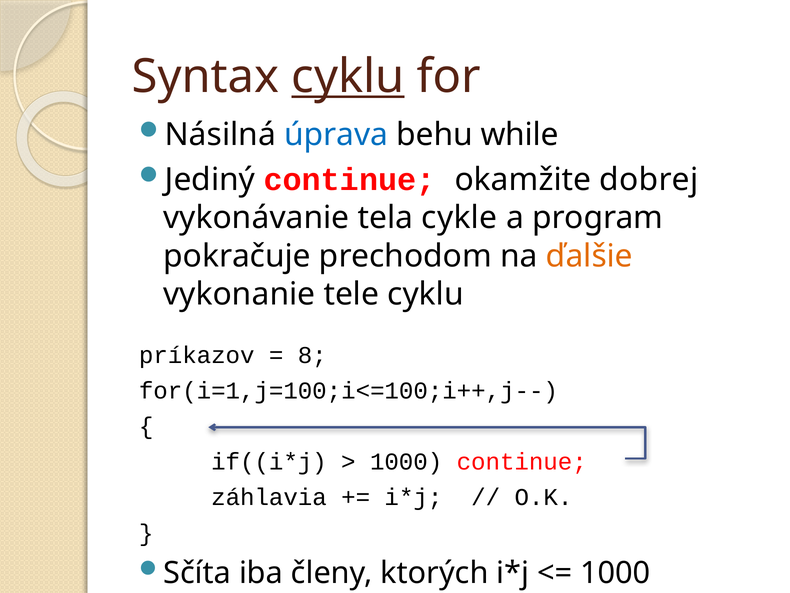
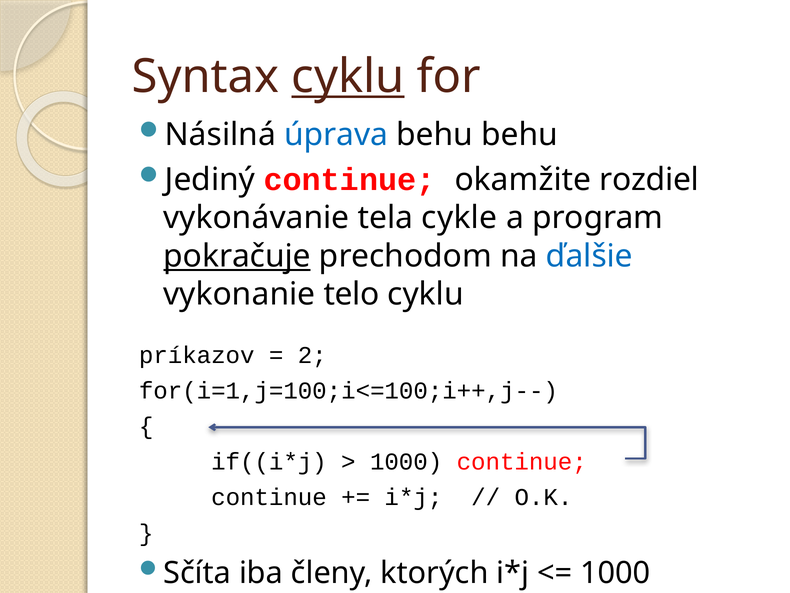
behu while: while -> behu (520, 135)
dobrej: dobrej -> rozdiel (649, 180)
pokračuje underline: none -> present (237, 256)
ďalšie colour: orange -> blue (589, 256)
tele: tele -> telo (352, 294)
8: 8 -> 2 (312, 355)
záhlavia: záhlavia -> continue (269, 497)
